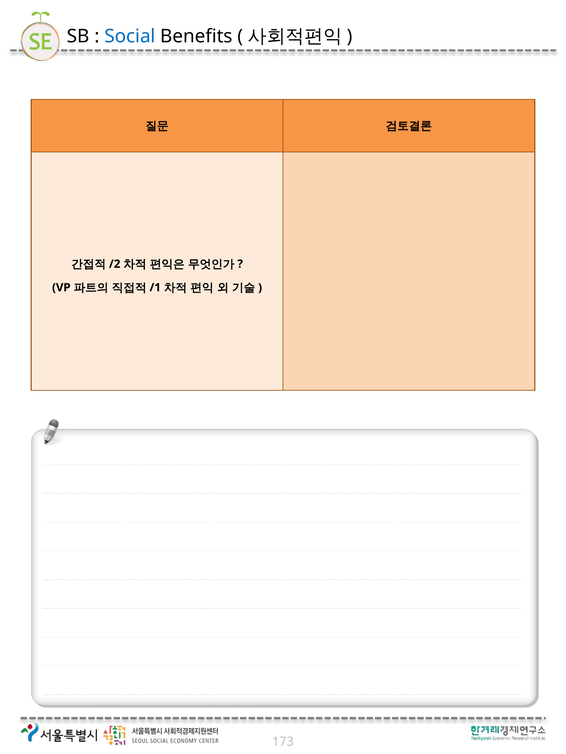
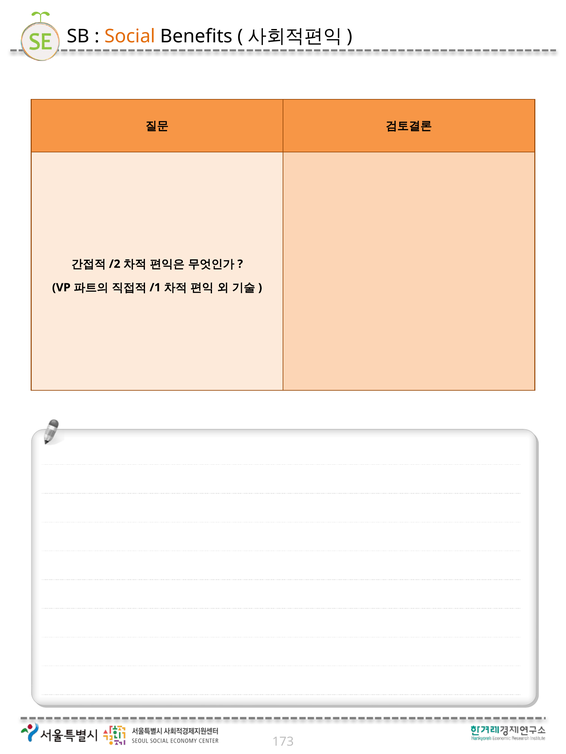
Social colour: blue -> orange (130, 36)
